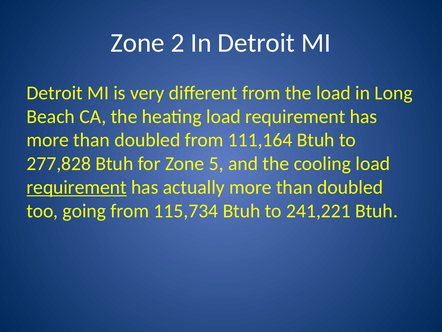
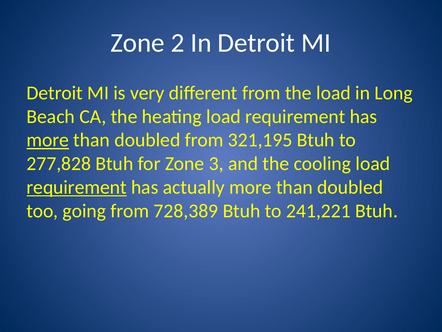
more underline: none -> present (48, 140)
111,164: 111,164 -> 321,195 (260, 140)
5: 5 -> 3 (216, 164)
115,734: 115,734 -> 728,389 (186, 211)
